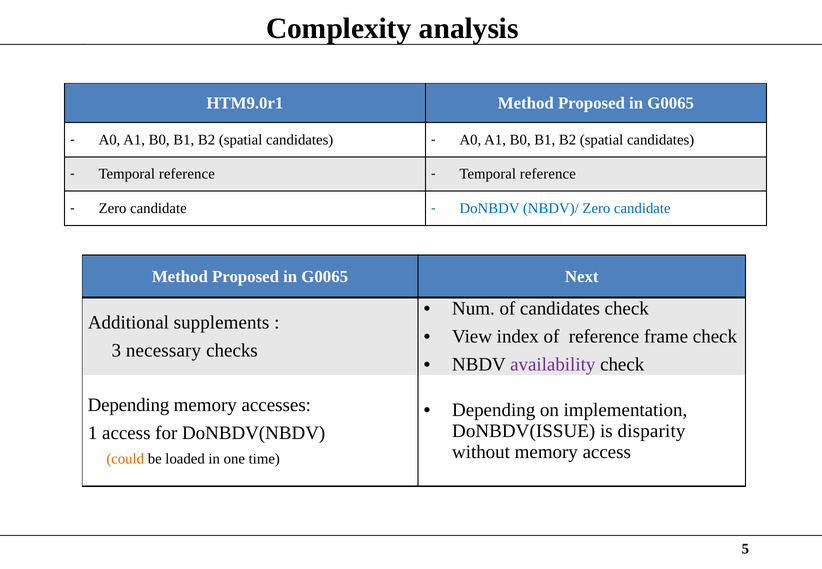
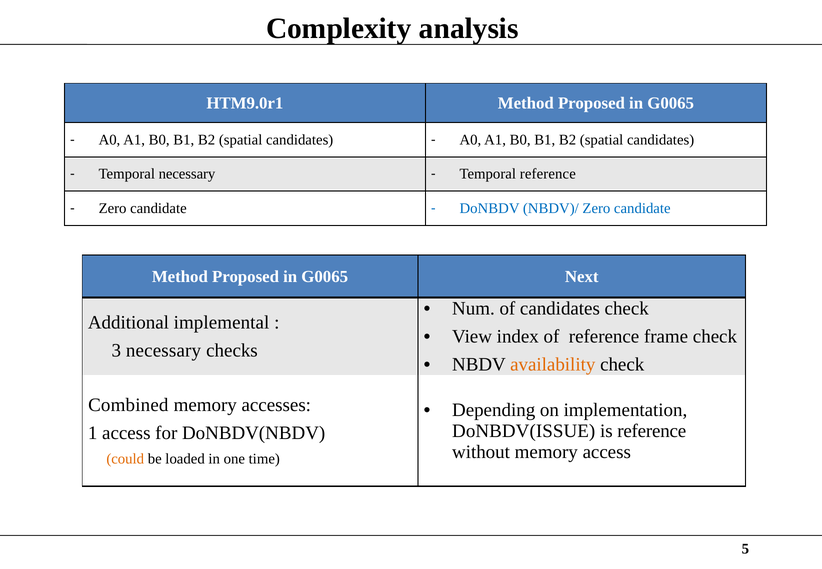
reference: reference -> necessary (187, 174)
supplements: supplements -> implemental (221, 322)
availability colour: purple -> orange (553, 365)
Depending: Depending -> Combined (128, 405)
is disparity: disparity -> reference (652, 431)
